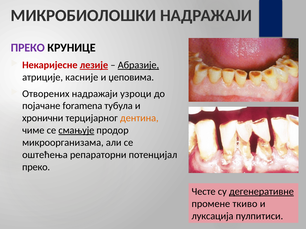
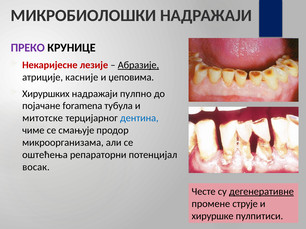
лезије underline: present -> none (94, 65)
Отворених: Отворених -> Хируршких (46, 94)
узроци: узроци -> пулпно (136, 94)
хронични: хронични -> митотске (43, 118)
дентина colour: orange -> blue (139, 118)
смањује underline: present -> none (76, 131)
преко: преко -> восак (36, 167)
ткиво: ткиво -> струје (245, 204)
луксација: луксација -> хируршке (213, 216)
